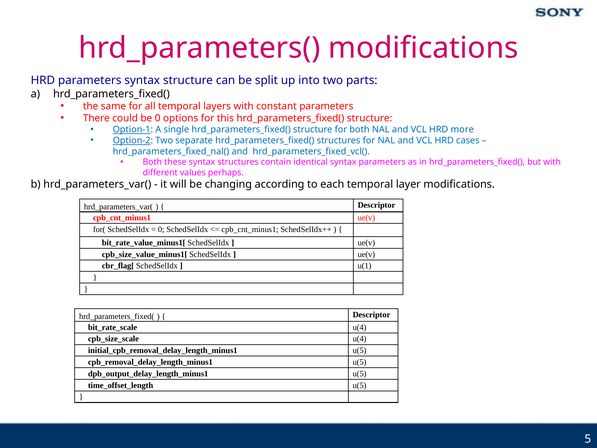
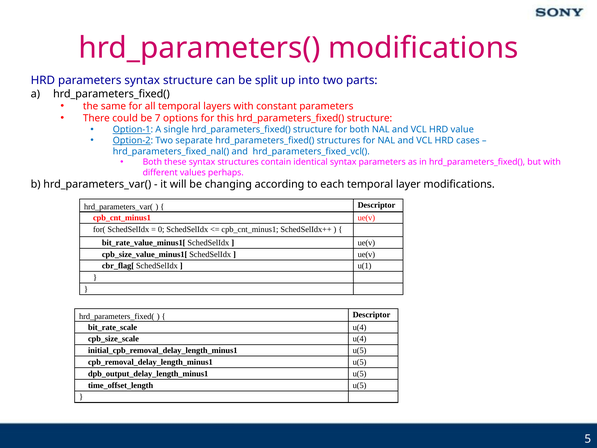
be 0: 0 -> 7 (158, 118)
more: more -> value (462, 129)
